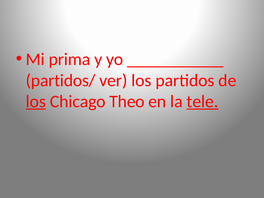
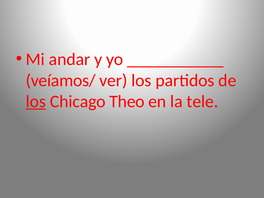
prima: prima -> andar (70, 59)
partidos/: partidos/ -> veíamos/ (61, 80)
tele underline: present -> none (202, 102)
